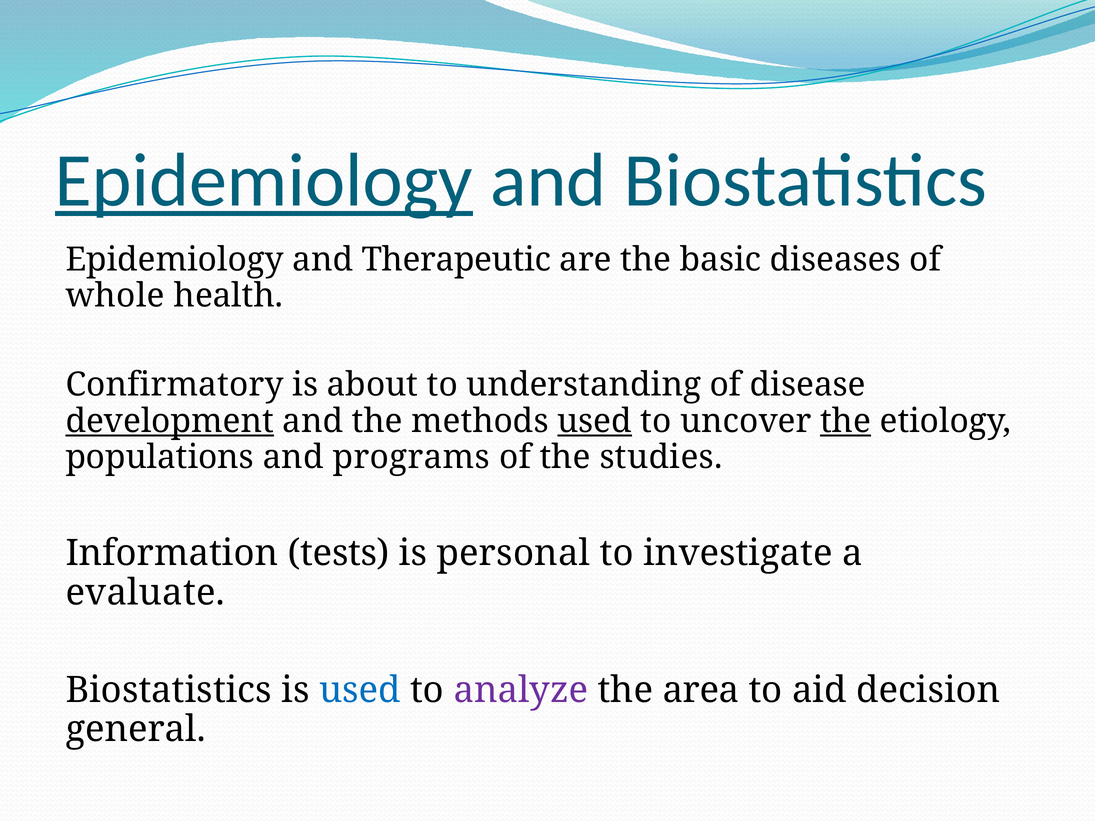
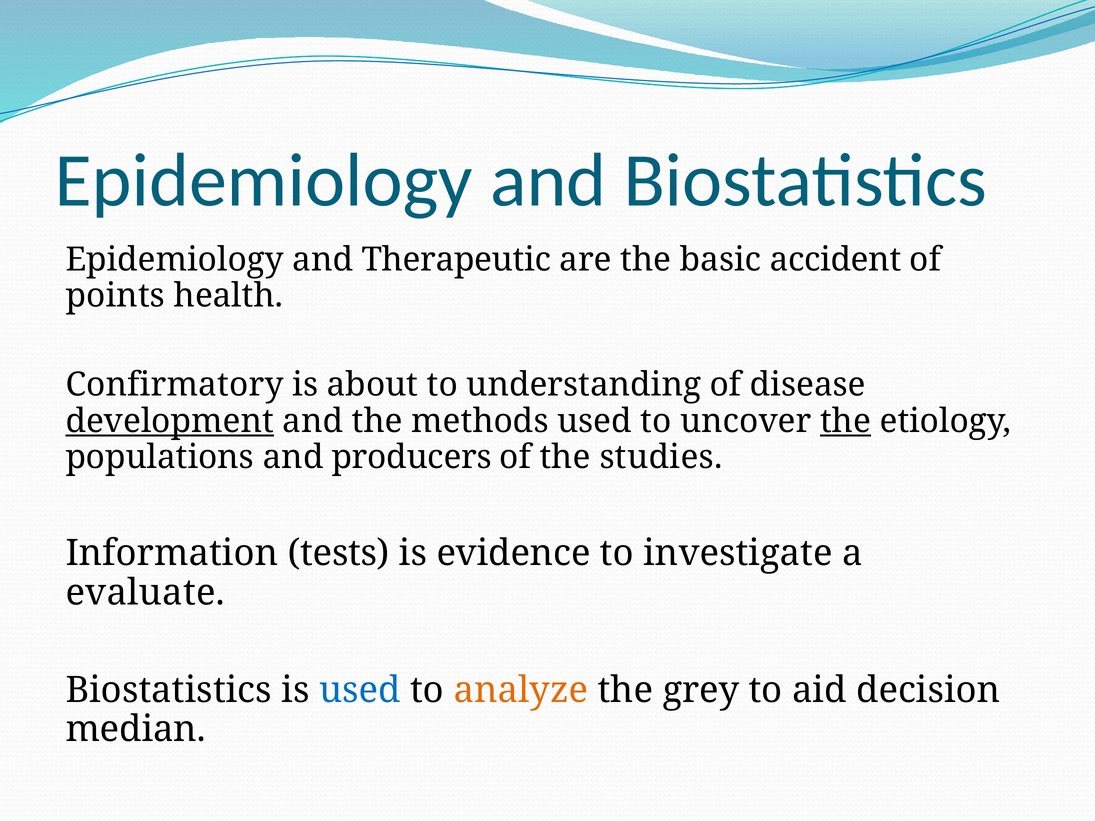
Epidemiology underline: present -> none (264, 181)
diseases: diseases -> accident (836, 260)
whole: whole -> points (115, 296)
used underline: present -> none (595, 421)
programs: programs -> producers (412, 457)
personal: personal -> evidence (514, 553)
analyze colour: purple -> orange (521, 690)
area: area -> grey (701, 690)
general: general -> median (136, 730)
